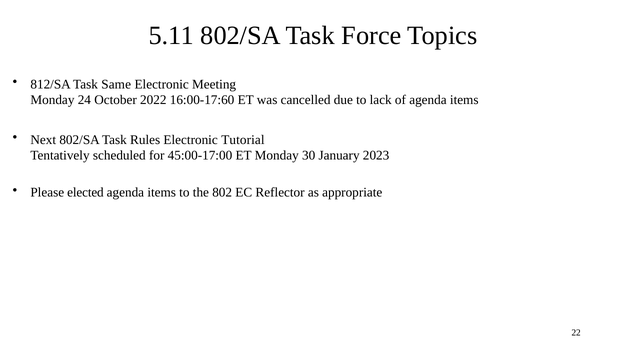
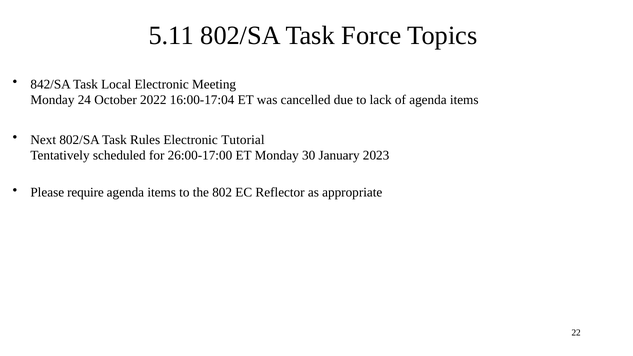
812/SA: 812/SA -> 842/SA (51, 84)
Same: Same -> Local (116, 84)
16:00-17:60: 16:00-17:60 -> 16:00-17:04 (202, 100)
45:00-17:00: 45:00-17:00 -> 26:00-17:00 (200, 156)
elected: elected -> require (85, 193)
